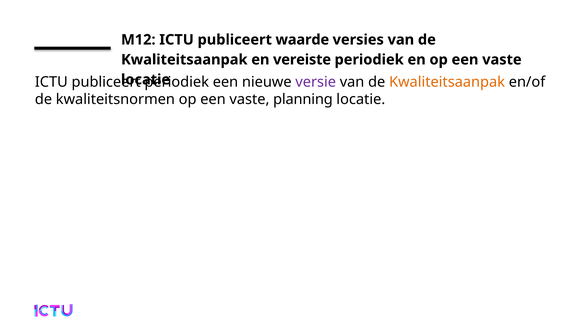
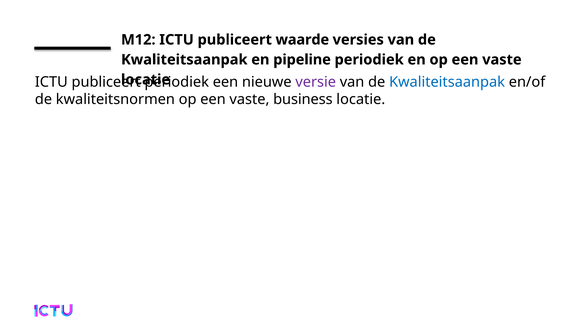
vereiste: vereiste -> pipeline (302, 60)
Kwaliteitsaanpak colour: orange -> blue (447, 82)
planning: planning -> business (303, 99)
